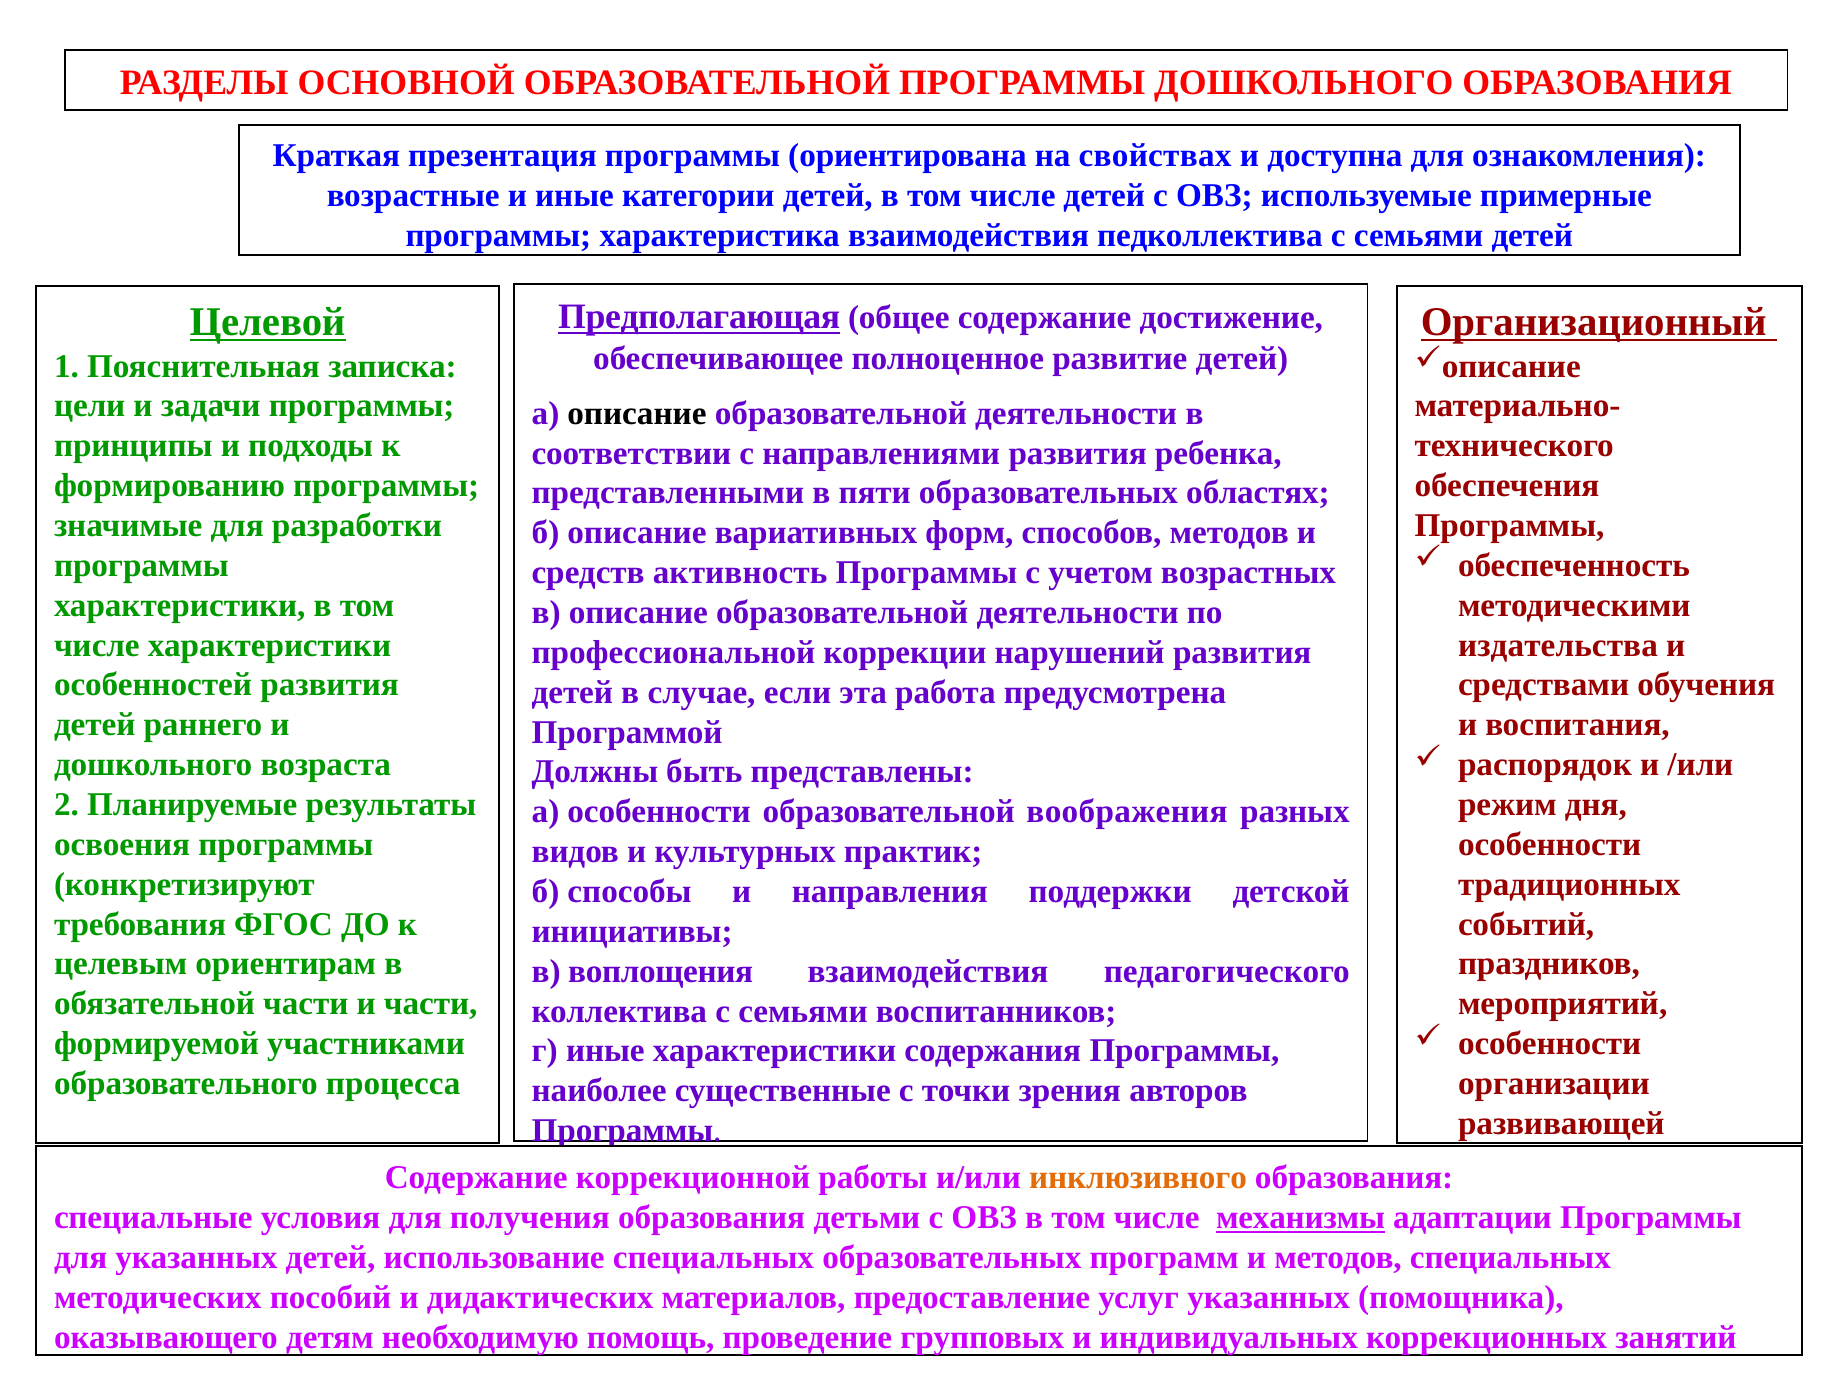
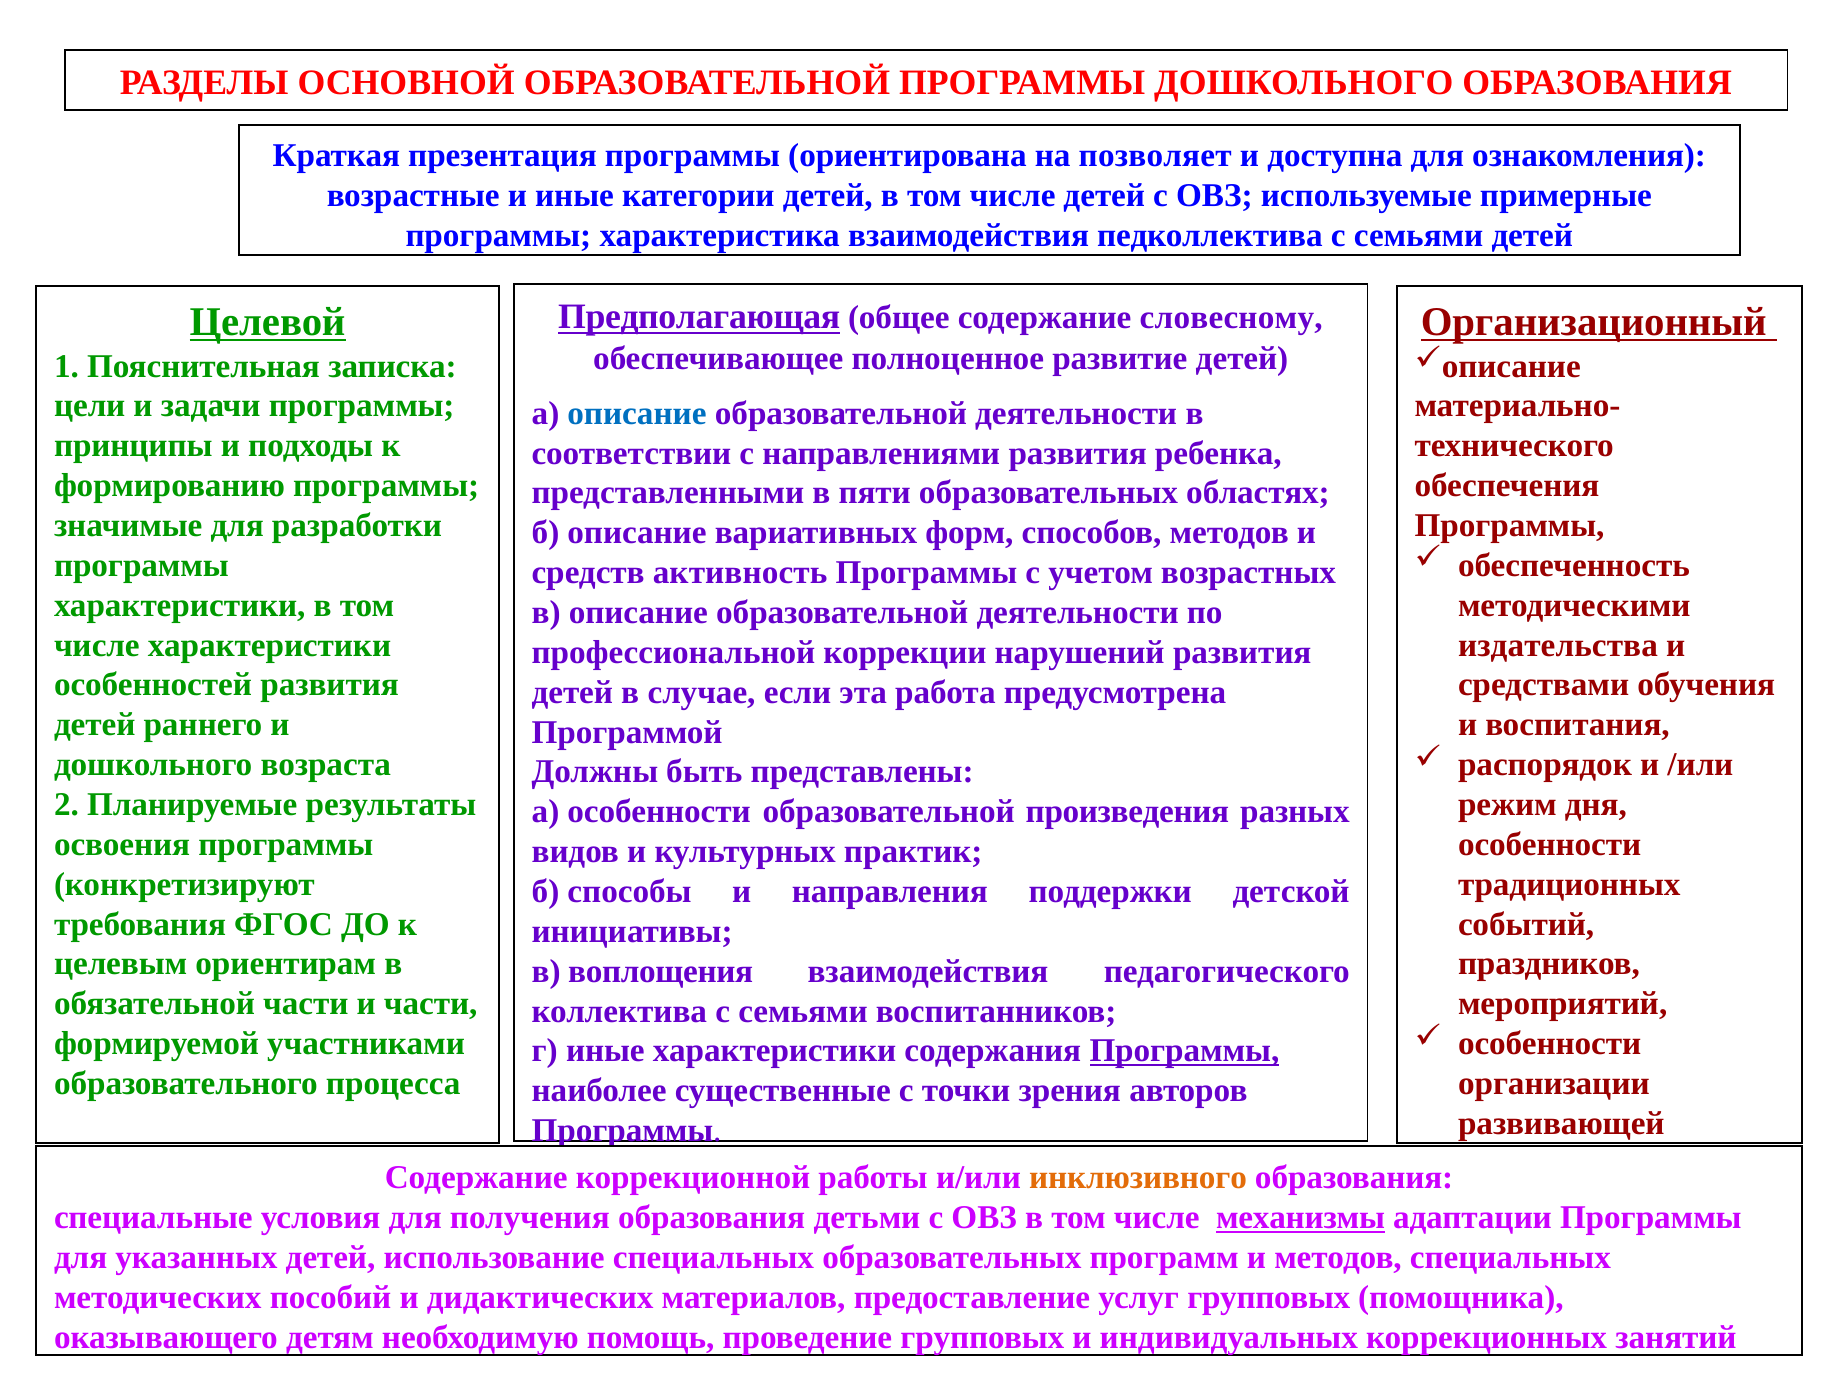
свойствах: свойствах -> позволяет (1155, 156)
достижение: достижение -> словесному (1231, 318)
описание colour: black -> blue (637, 413)
воображения: воображения -> произведения (1127, 812)
Программы underline: none -> present (1184, 1051)
услуг указанных: указанных -> групповых (1269, 1298)
